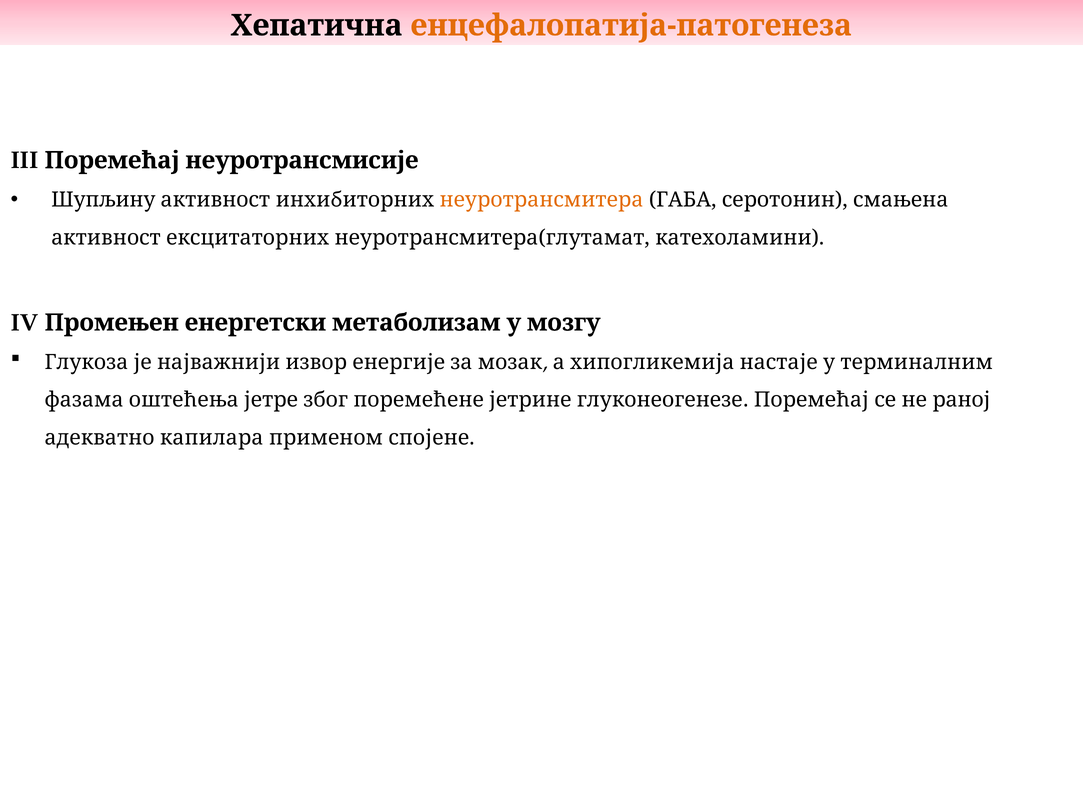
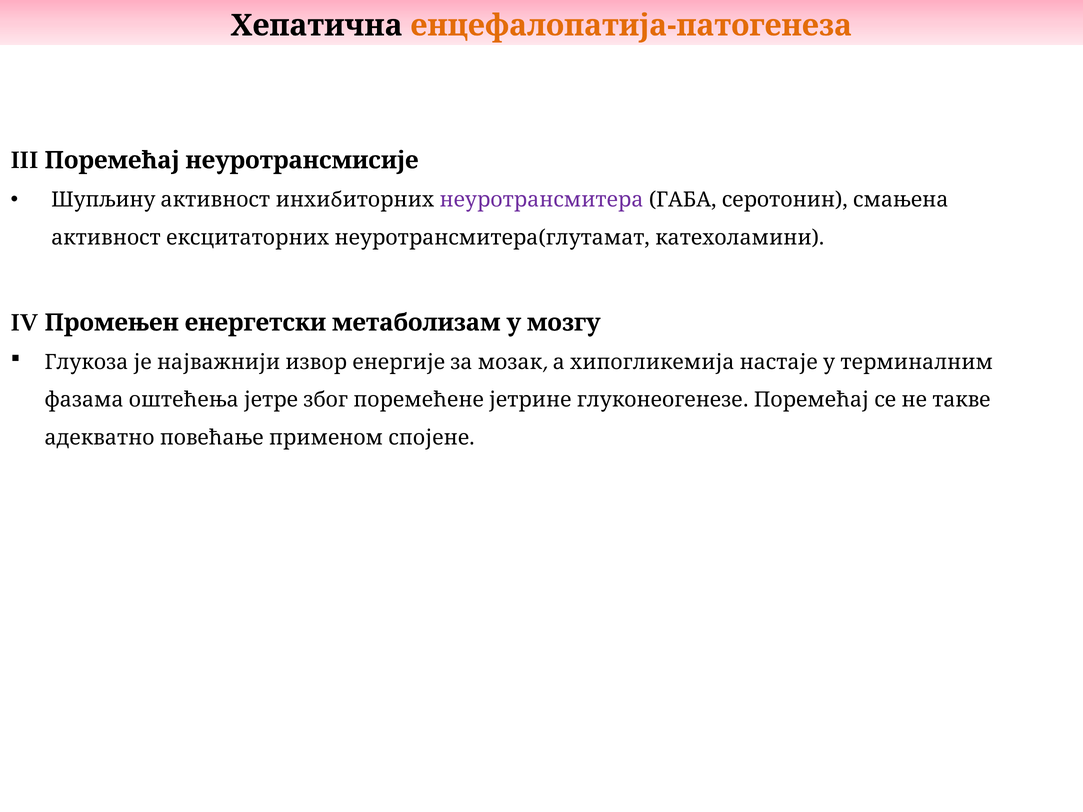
неуротрансмитера colour: orange -> purple (541, 200)
раној: раној -> такве (961, 400)
капилара: капилара -> повећање (212, 438)
